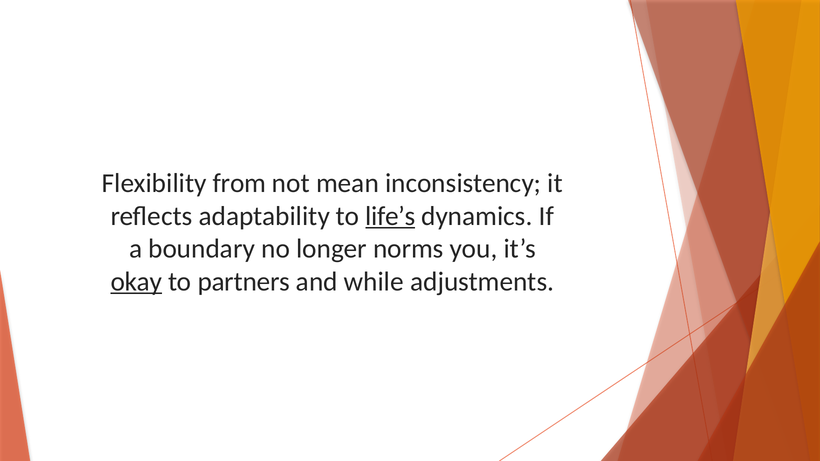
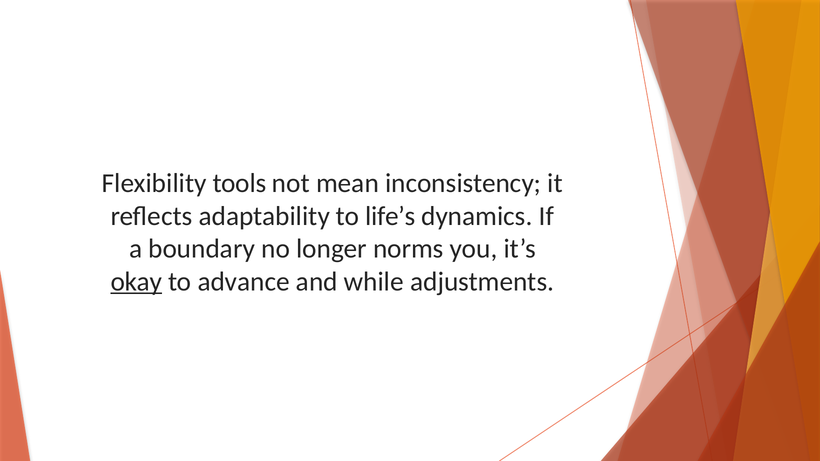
from: from -> tools (239, 183)
life’s underline: present -> none (390, 216)
partners: partners -> advance (244, 282)
